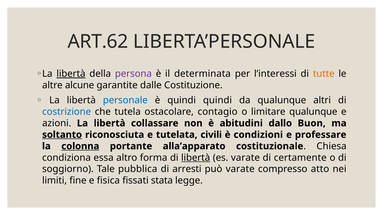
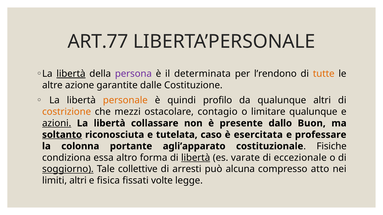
ART.62: ART.62 -> ART.77 (98, 42)
l’interessi: l’interessi -> l’rendono (275, 74)
alcune: alcune -> azione (80, 85)
personale colour: blue -> orange (125, 100)
quindi quindi: quindi -> profilo (218, 100)
costrizione colour: blue -> orange (67, 112)
tutela: tutela -> mezzi (128, 112)
azioni underline: none -> present (57, 123)
abitudini: abitudini -> presente (241, 123)
civili: civili -> caso (211, 135)
condizioni: condizioni -> esercitata (258, 135)
colonna underline: present -> none (80, 146)
alla’apparato: alla’apparato -> agli’apparato (194, 146)
Chiesa: Chiesa -> Fisiche (332, 146)
certamente: certamente -> eccezionale (300, 158)
soggiorno underline: none -> present (68, 169)
pubblica: pubblica -> collettive (138, 169)
può varate: varate -> alcuna (240, 169)
limiti fine: fine -> altri (78, 181)
stata: stata -> volte (162, 181)
